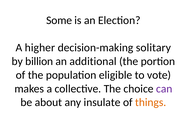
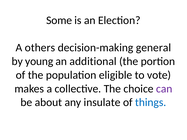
higher: higher -> others (40, 48)
solitary: solitary -> general (153, 48)
billion: billion -> young (39, 61)
things colour: orange -> blue (151, 103)
